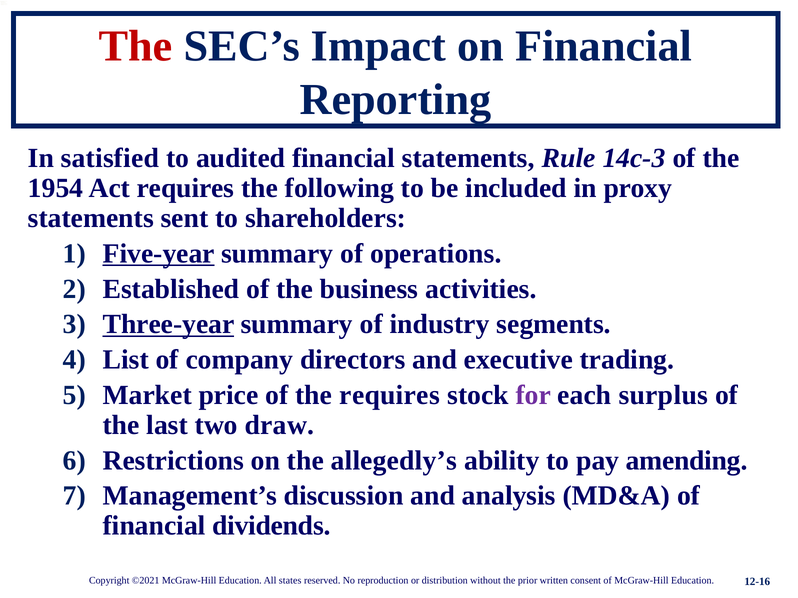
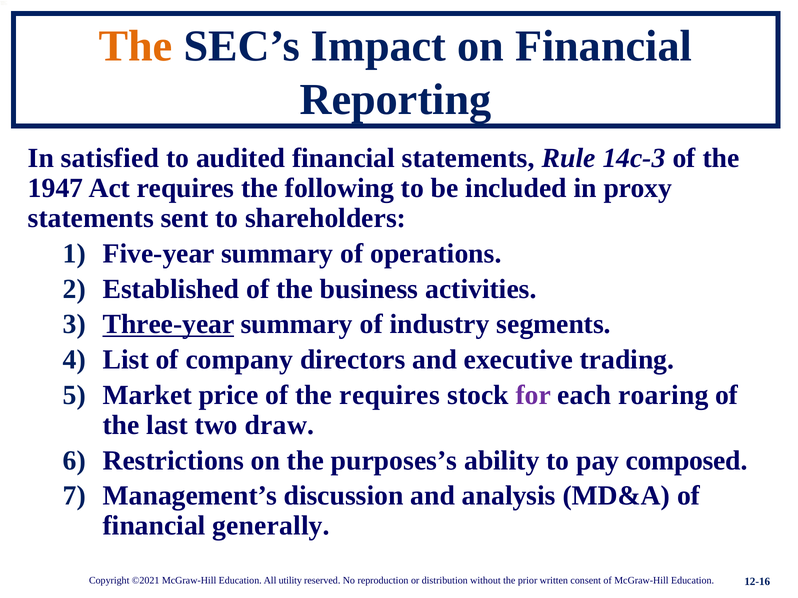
The colour: red -> orange (136, 46)
1954: 1954 -> 1947 (56, 188)
Five-year underline: present -> none (159, 254)
surplus: surplus -> roaring (663, 395)
allegedly’s: allegedly’s -> purposes’s (394, 461)
amending: amending -> composed (687, 461)
financial dividends: dividends -> generally (271, 526)
states: states -> utility (290, 581)
